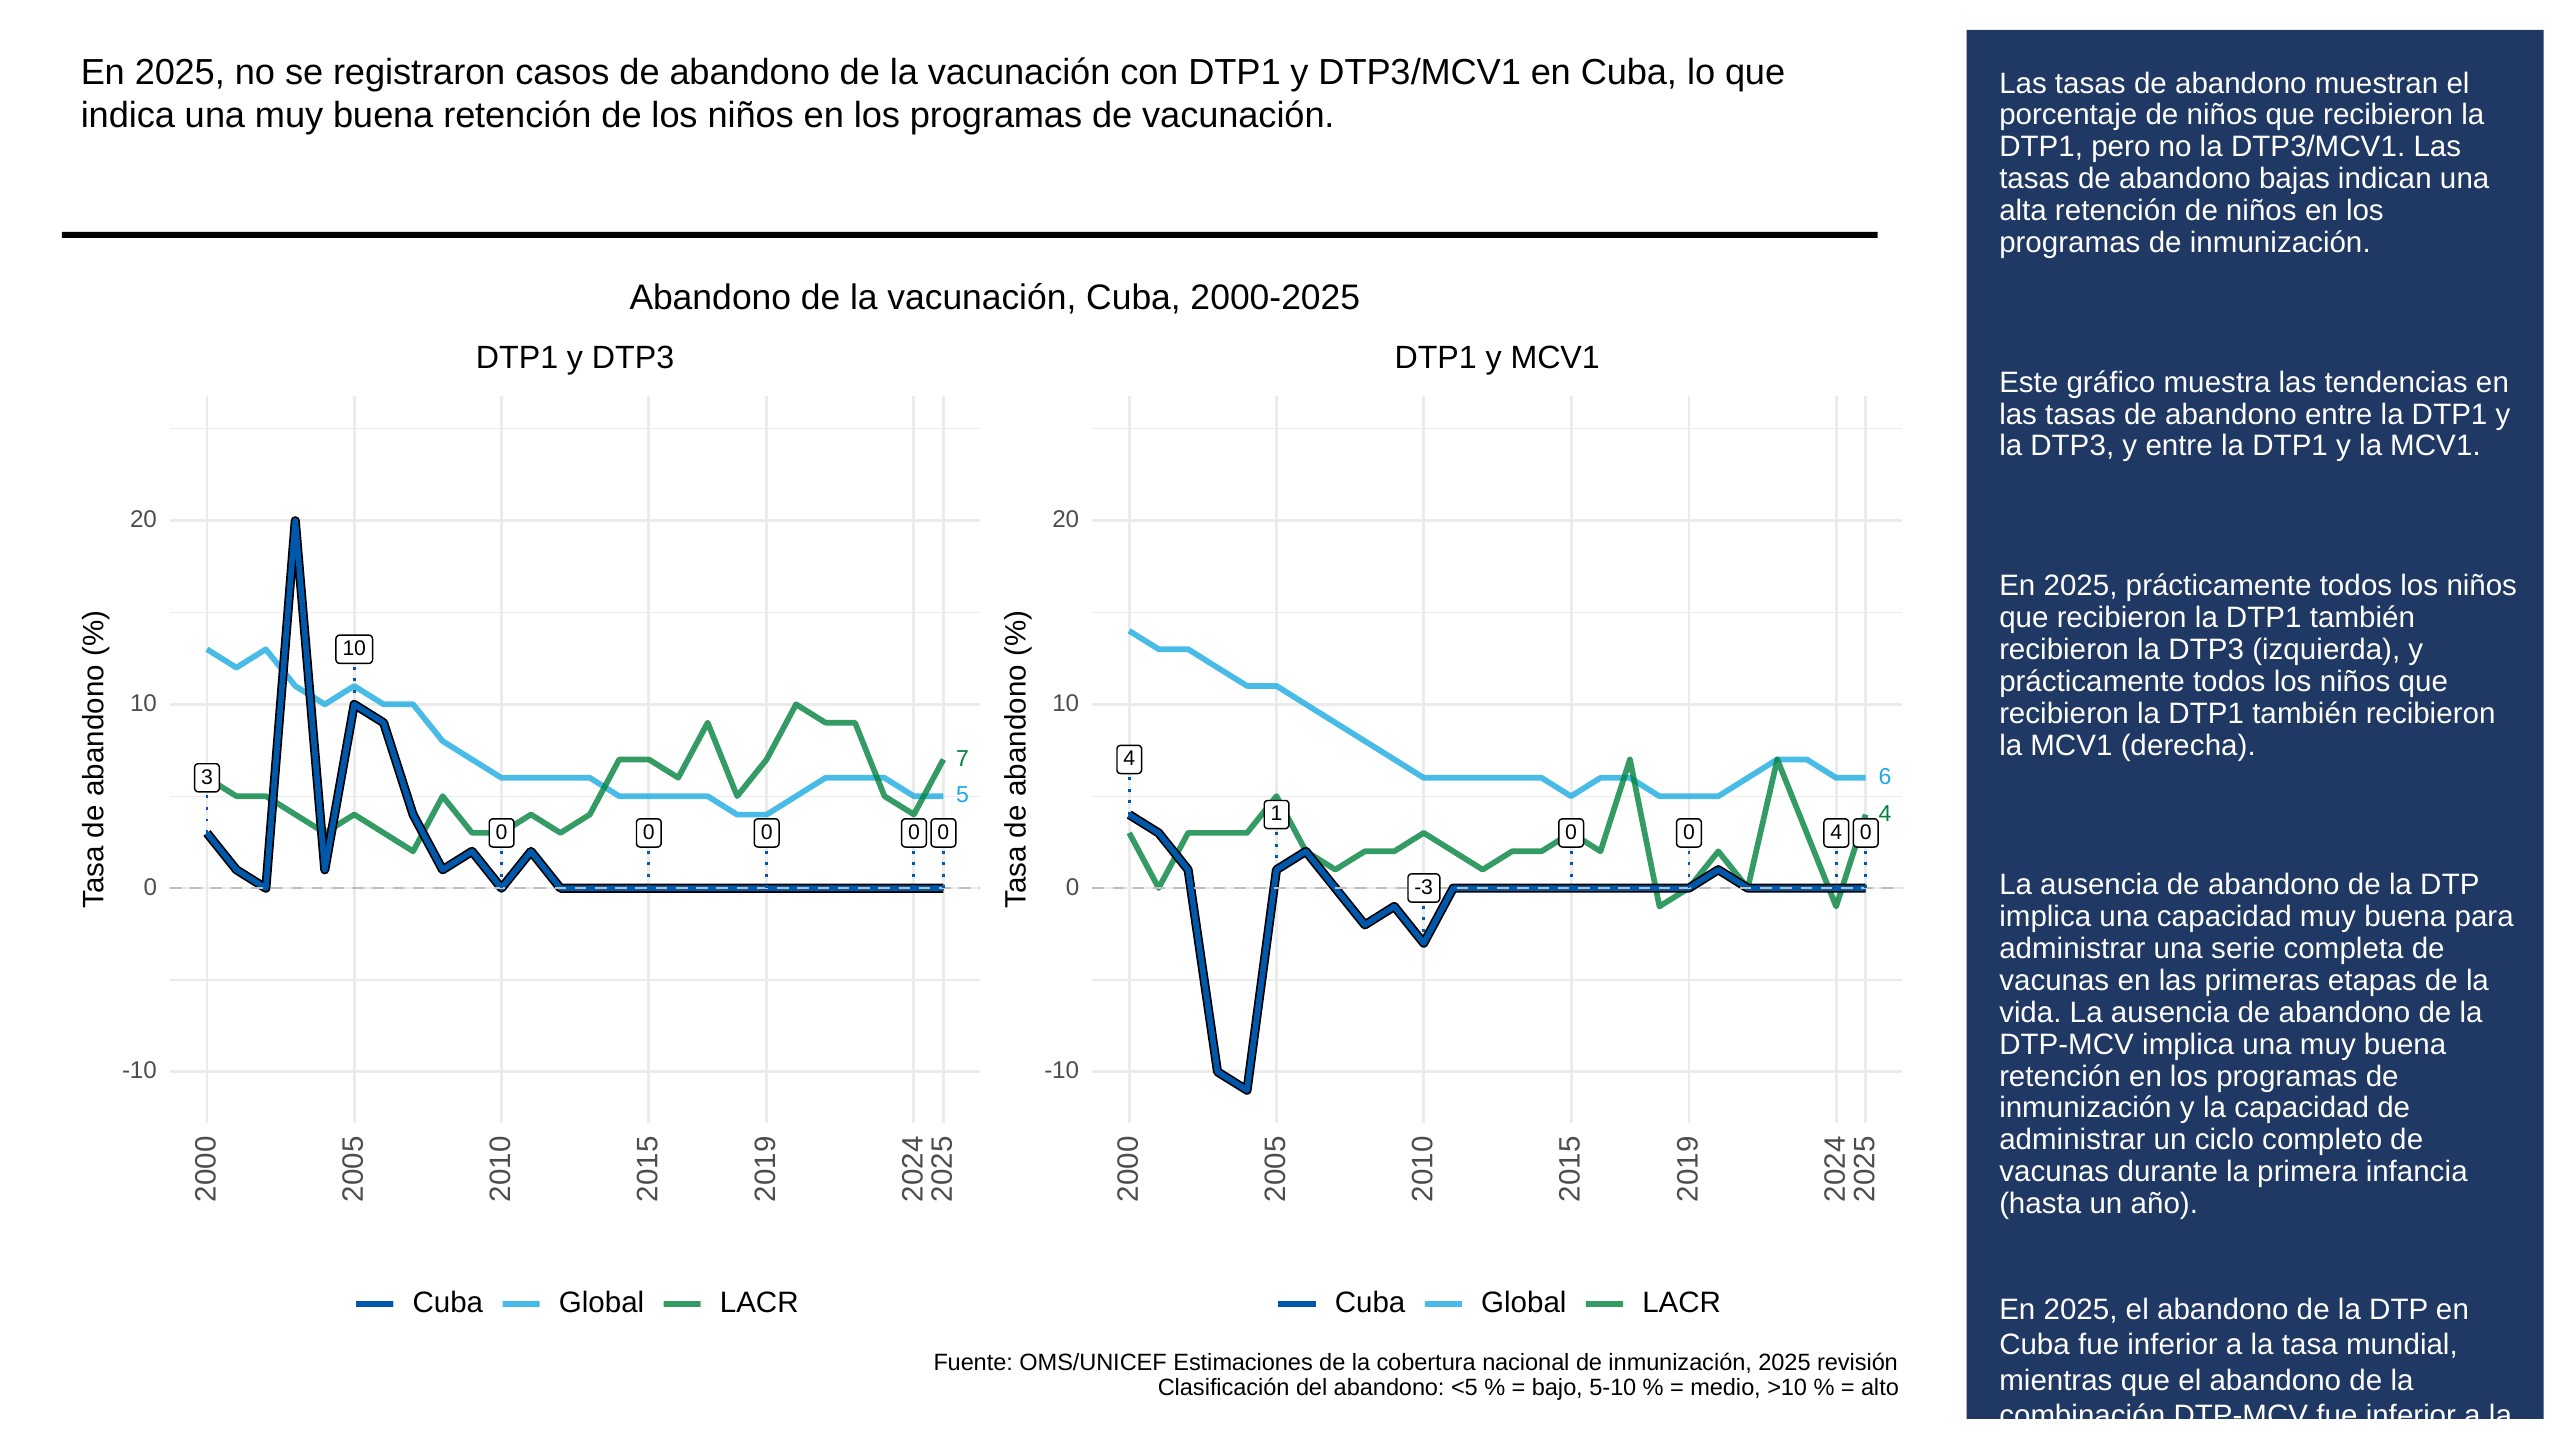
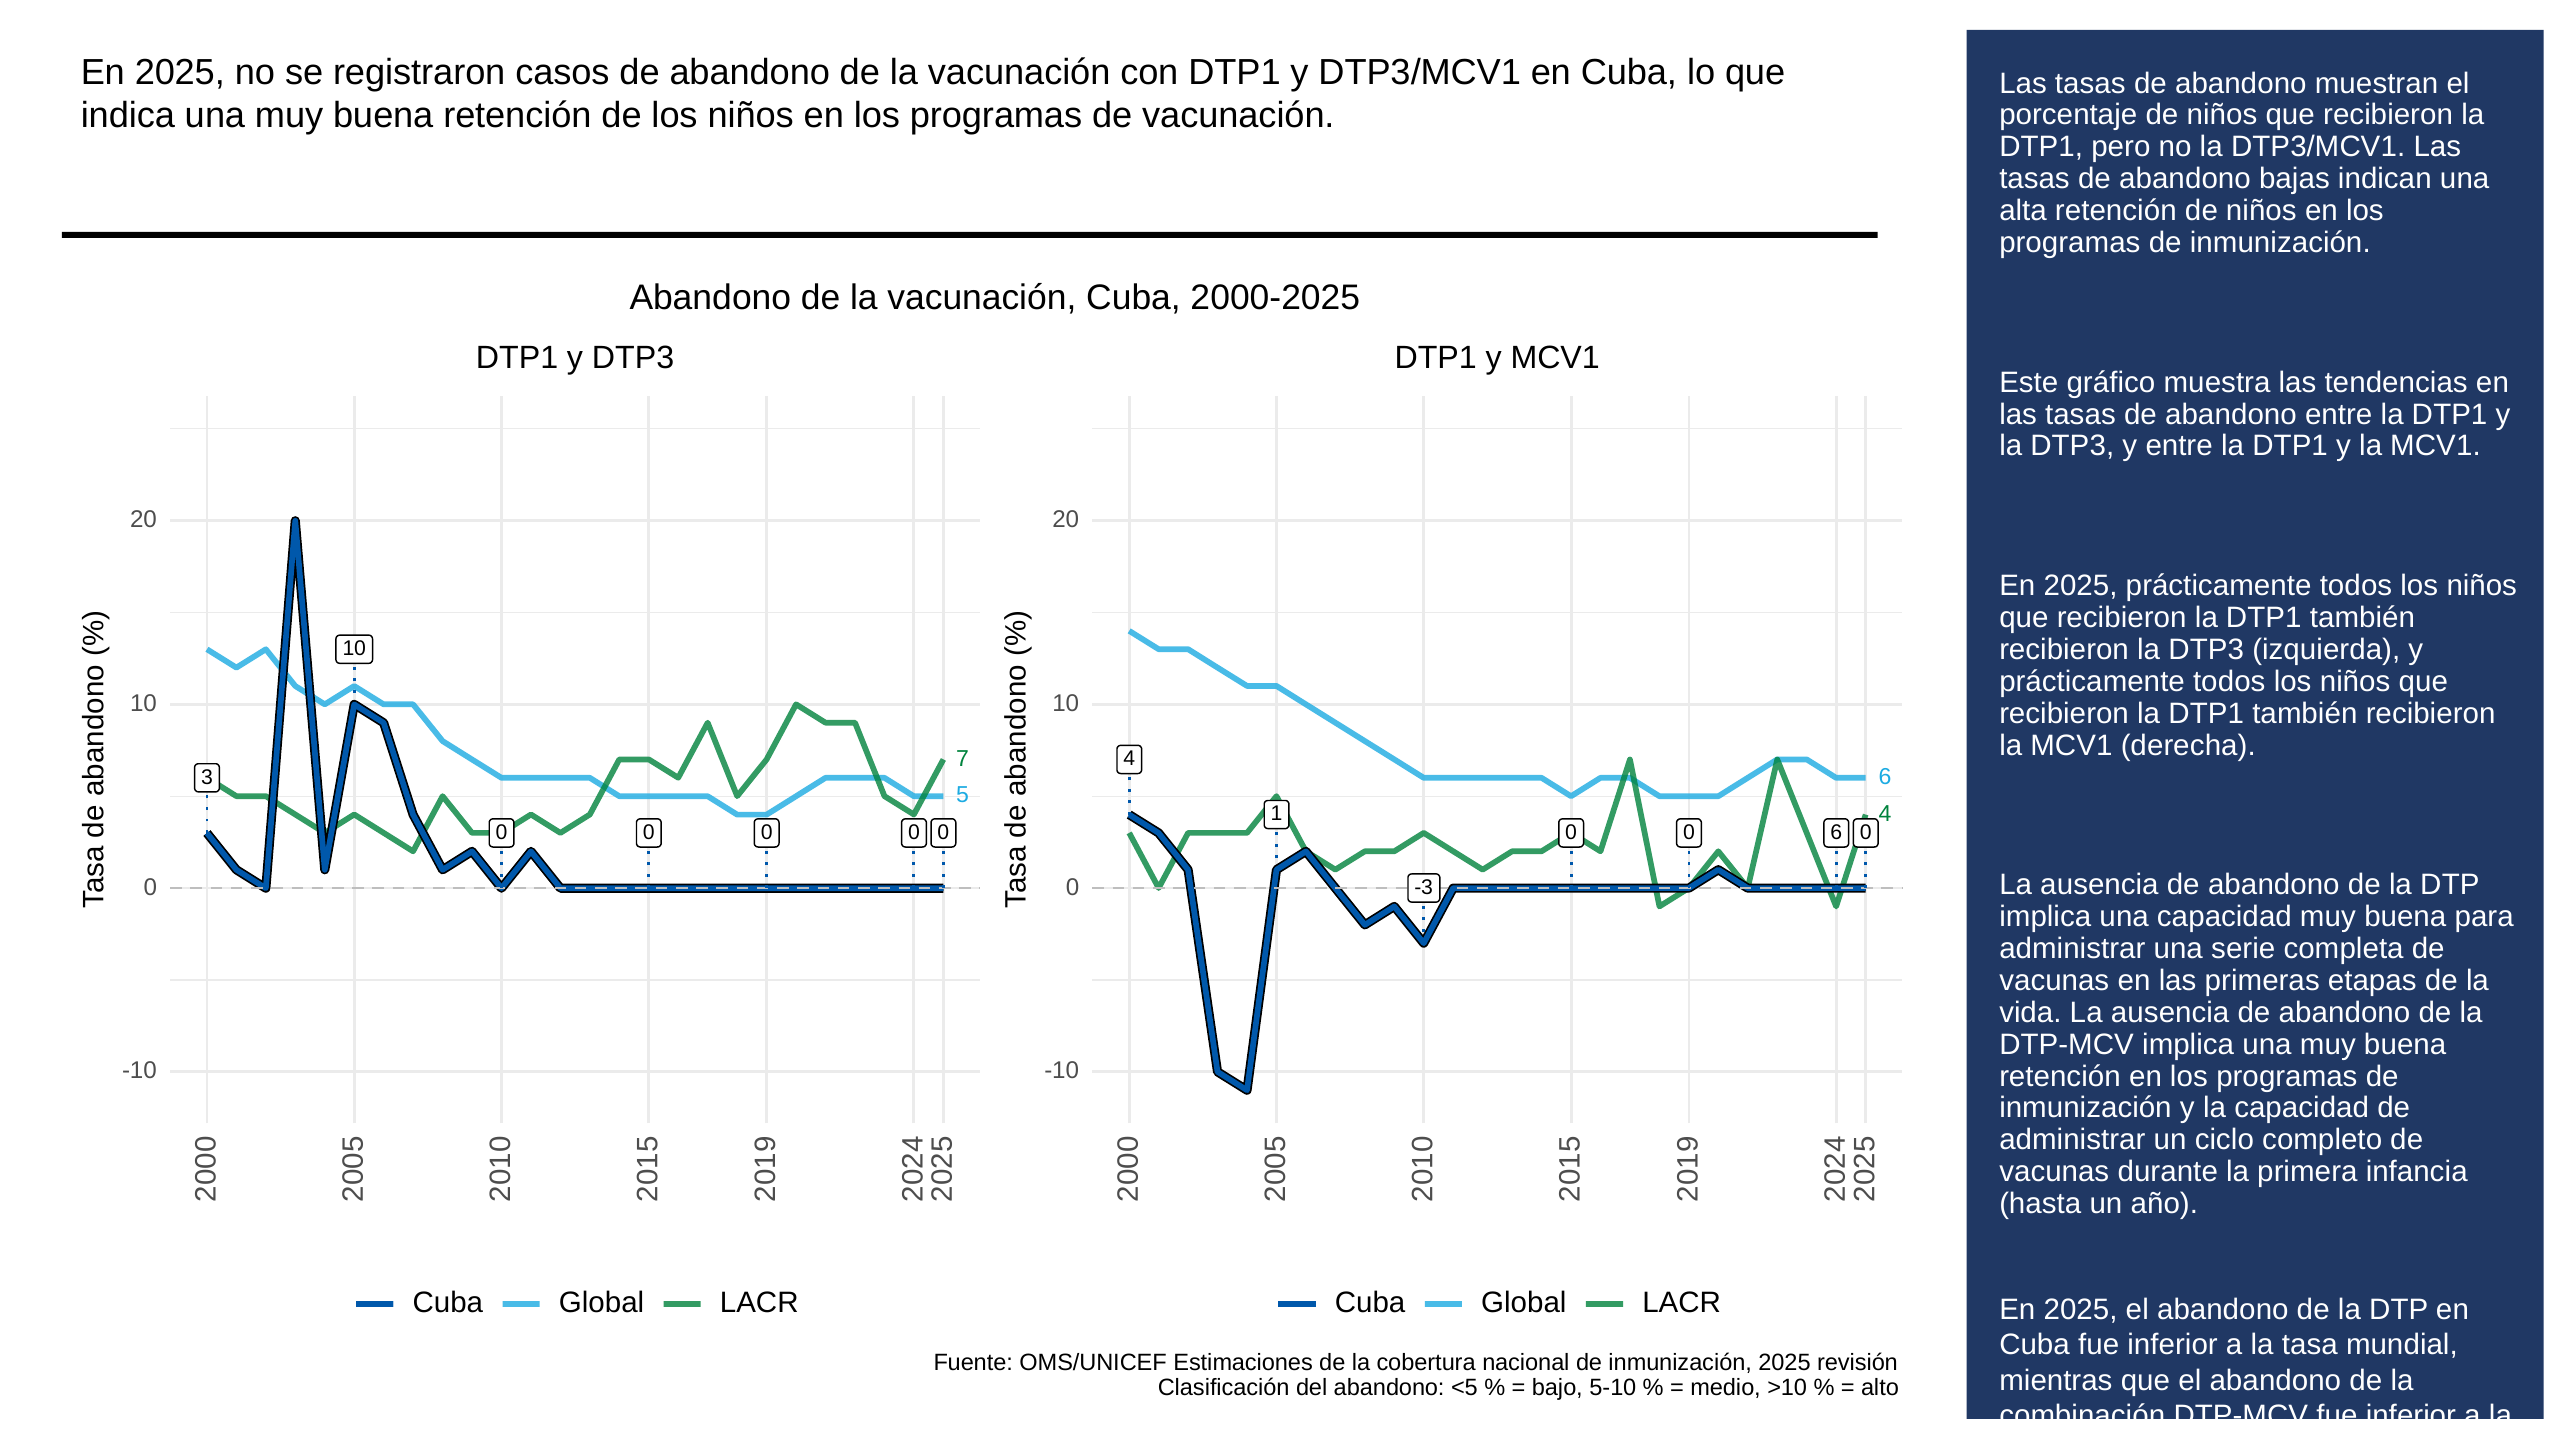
0 0 4: 4 -> 6 (1836, 832)
